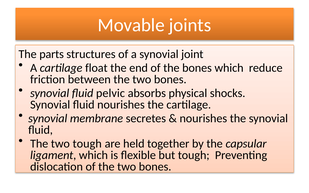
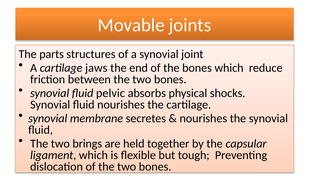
float: float -> jaws (96, 68)
two tough: tough -> brings (87, 144)
